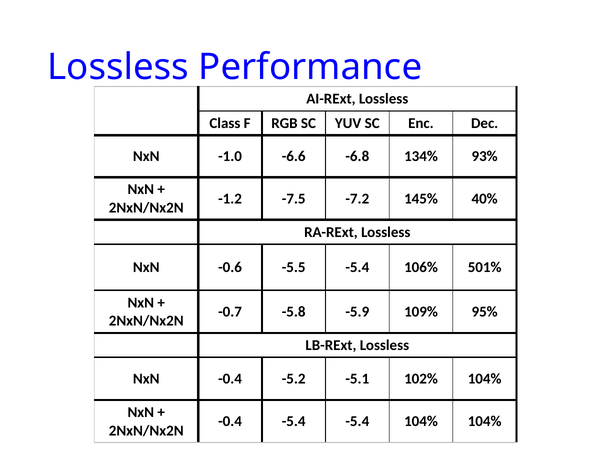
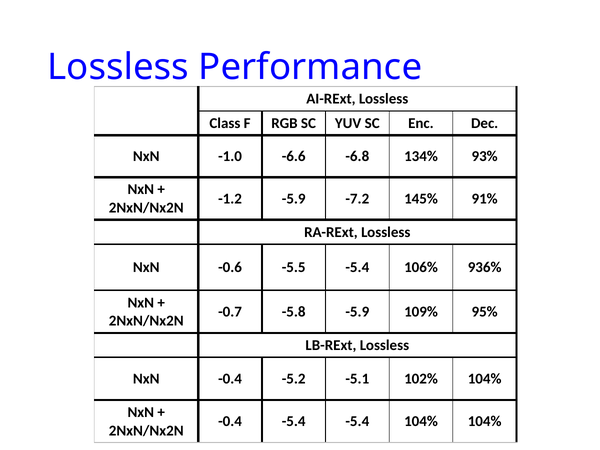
-1.2 -7.5: -7.5 -> -5.9 (294, 199)
40%: 40% -> 91% (485, 199)
501%: 501% -> 936% (485, 267)
